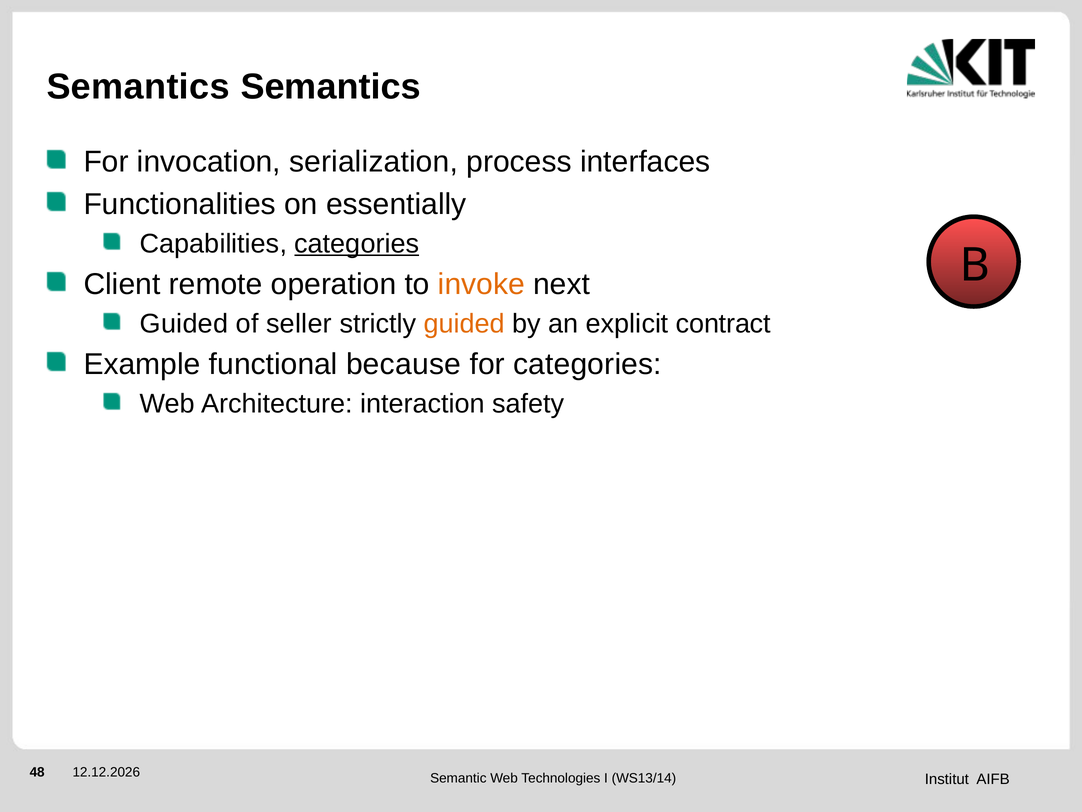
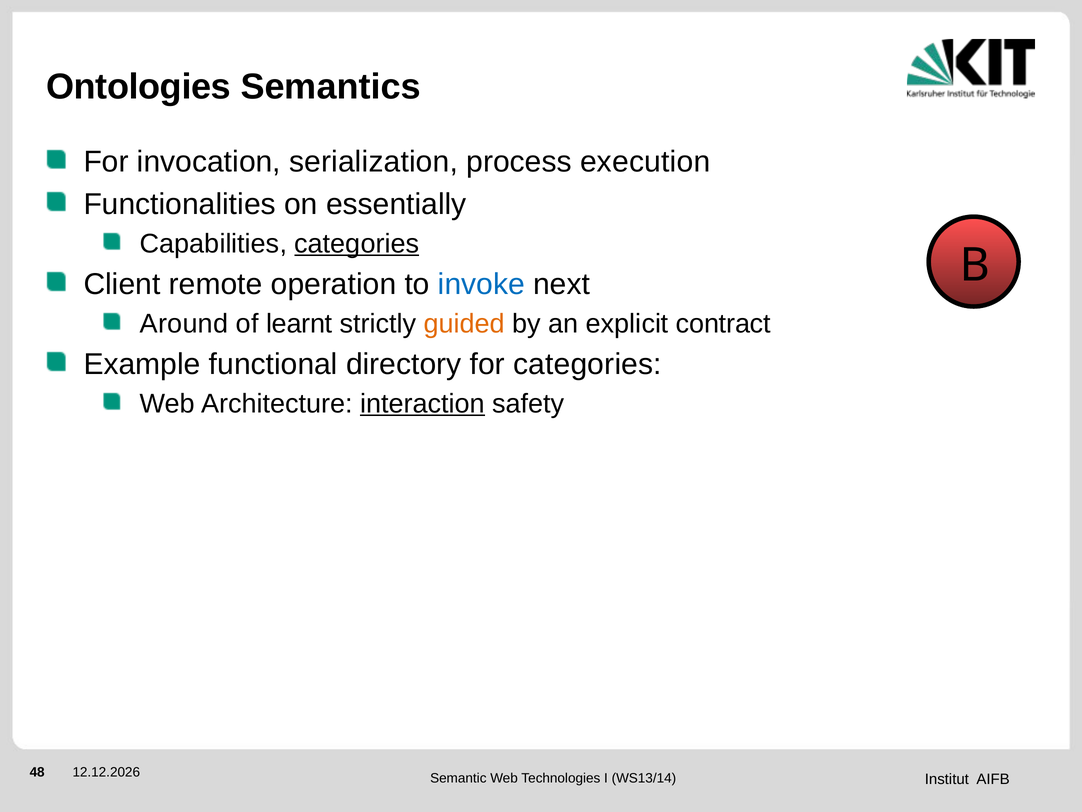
Semantics: Semantics -> Ontologies (139, 87)
interfaces: interfaces -> execution (645, 162)
invoke colour: orange -> blue (481, 284)
Guided: Guided -> Around (184, 323)
seller: seller -> learnt (299, 323)
because: because -> directory (404, 364)
interaction underline: none -> present (422, 403)
